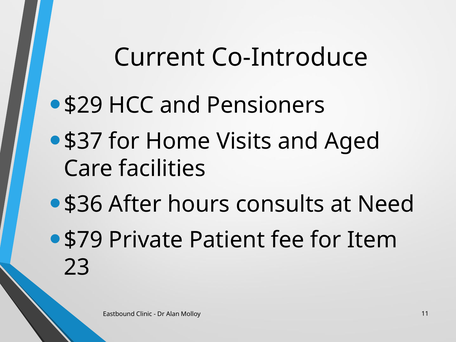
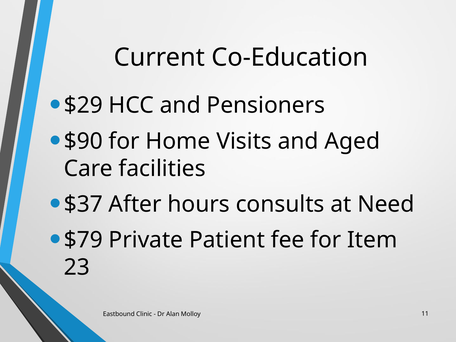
Co-Introduce: Co-Introduce -> Co-Education (290, 57)
$37: $37 -> $90 (83, 141)
$36: $36 -> $37 (83, 204)
